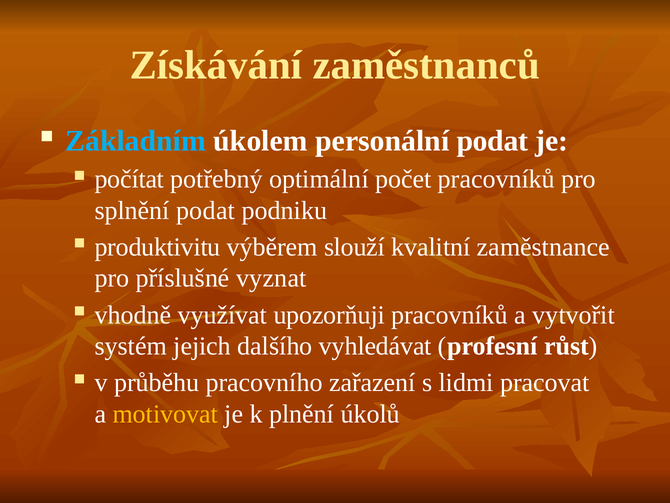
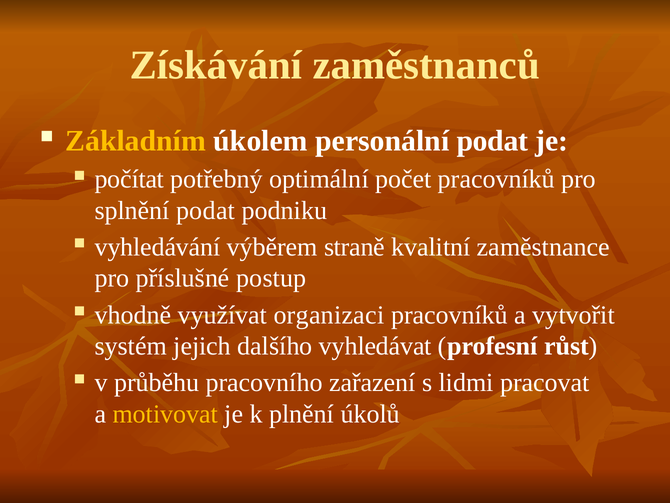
Základním colour: light blue -> yellow (136, 141)
produktivitu: produktivitu -> vyhledávání (157, 247)
slouží: slouží -> straně (355, 247)
vyznat: vyznat -> postup (271, 278)
upozorňuji: upozorňuji -> organizaci (329, 315)
